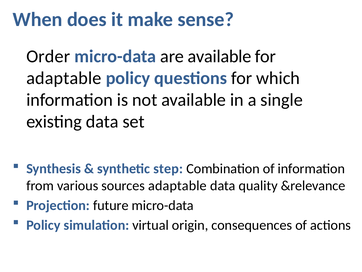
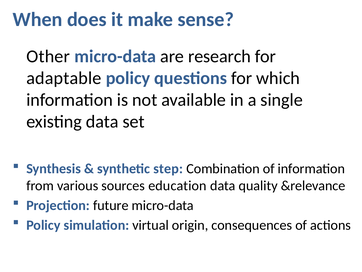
Order: Order -> Other (48, 56)
are available: available -> research (219, 56)
sources adaptable: adaptable -> education (177, 185)
